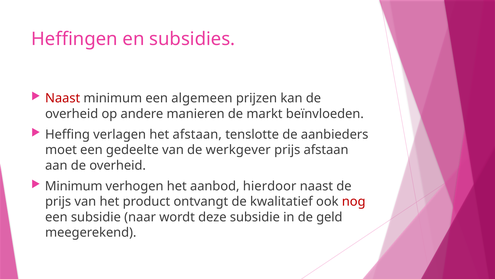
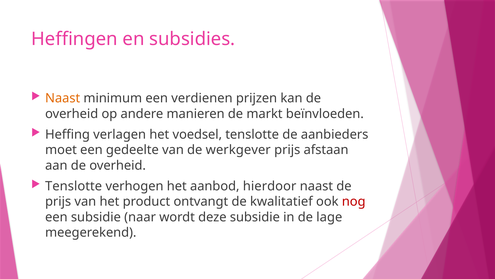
Naast colour: red -> orange (63, 98)
algemeen: algemeen -> verdienen (202, 98)
het afstaan: afstaan -> voedsel (197, 134)
Minimum: Minimum -> Tenslotte (74, 186)
geld: geld -> lage (329, 217)
